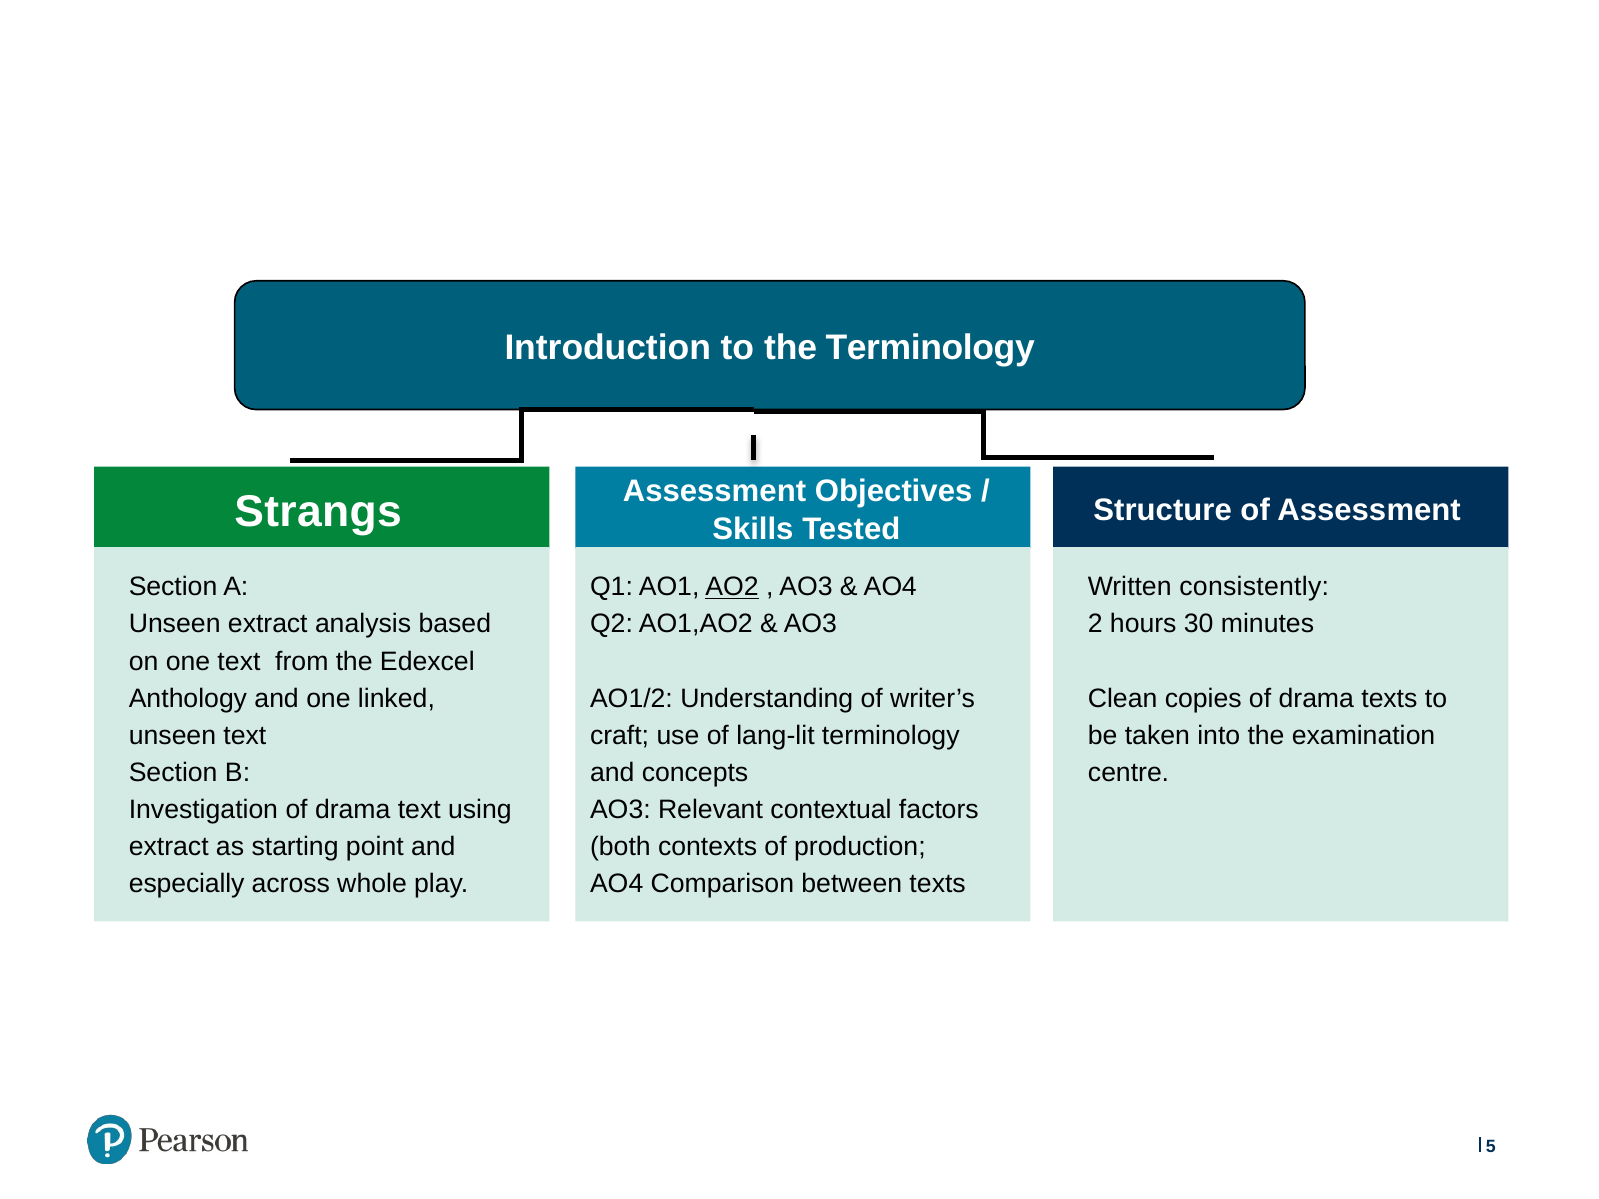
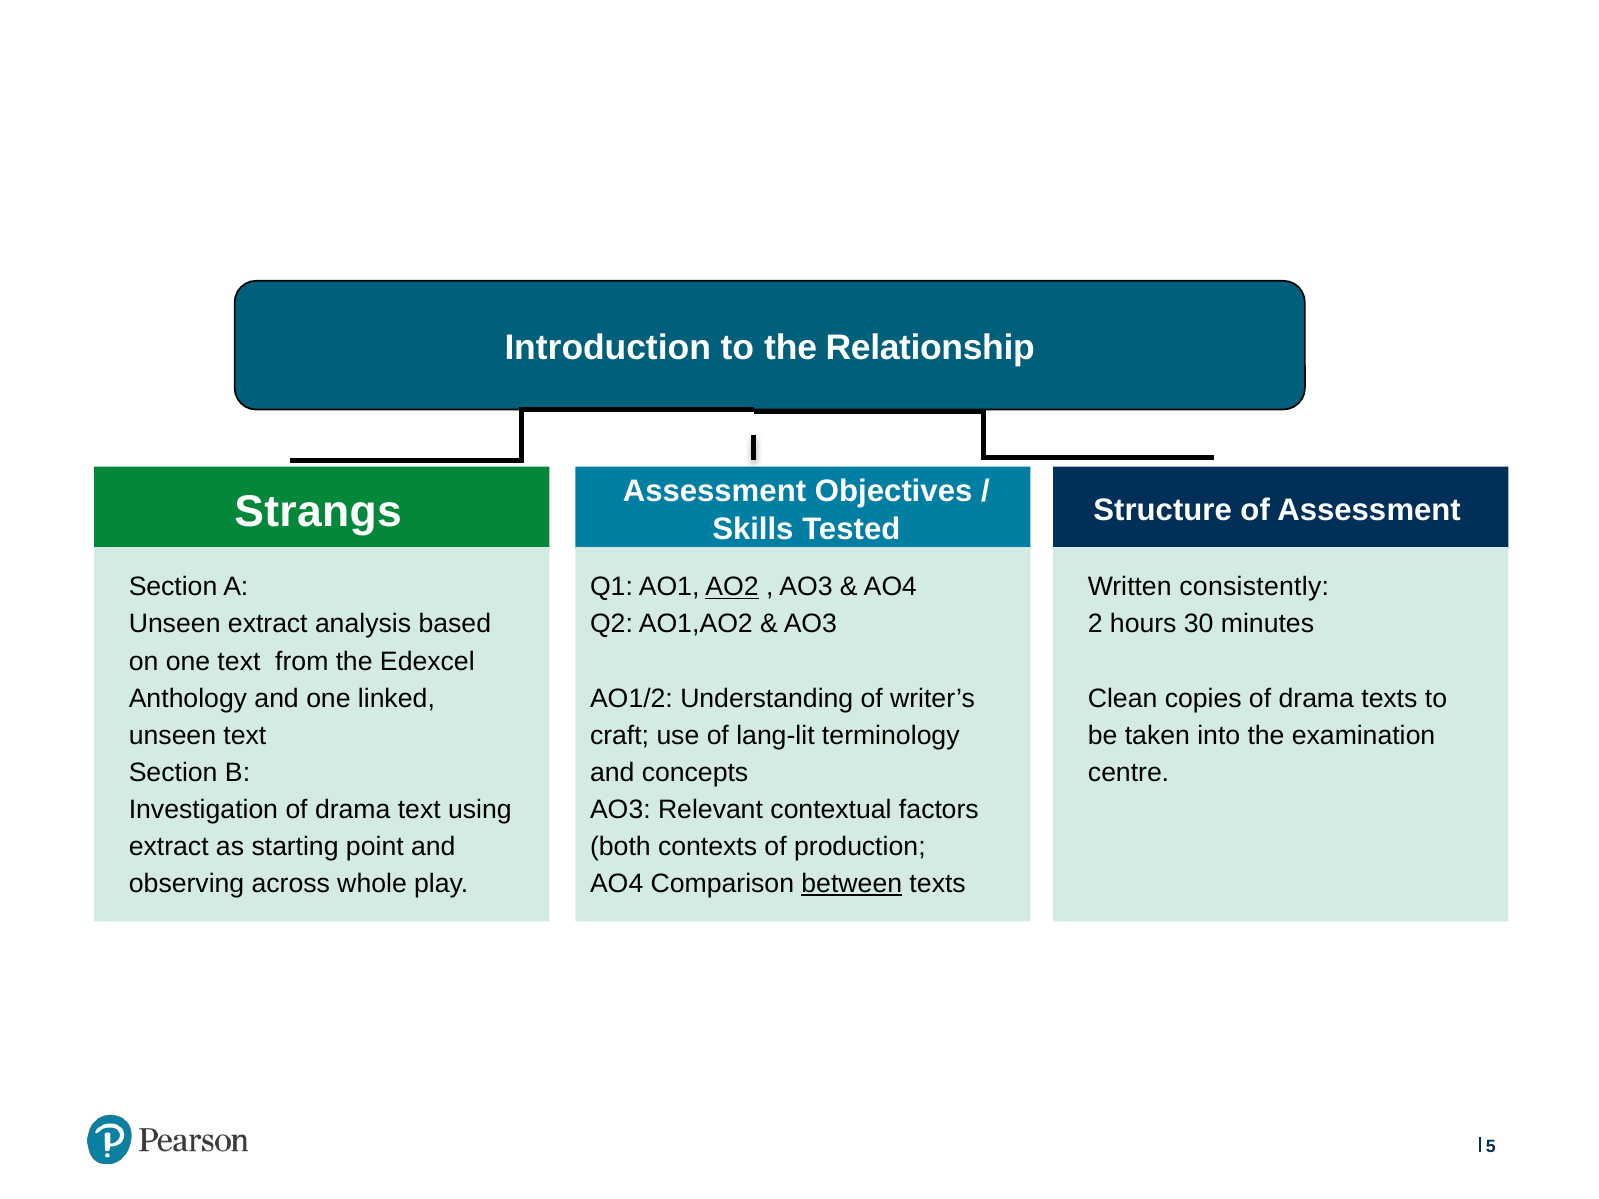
the Terminology: Terminology -> Relationship (930, 348)
especially: especially -> observing (187, 884)
between underline: none -> present (852, 884)
